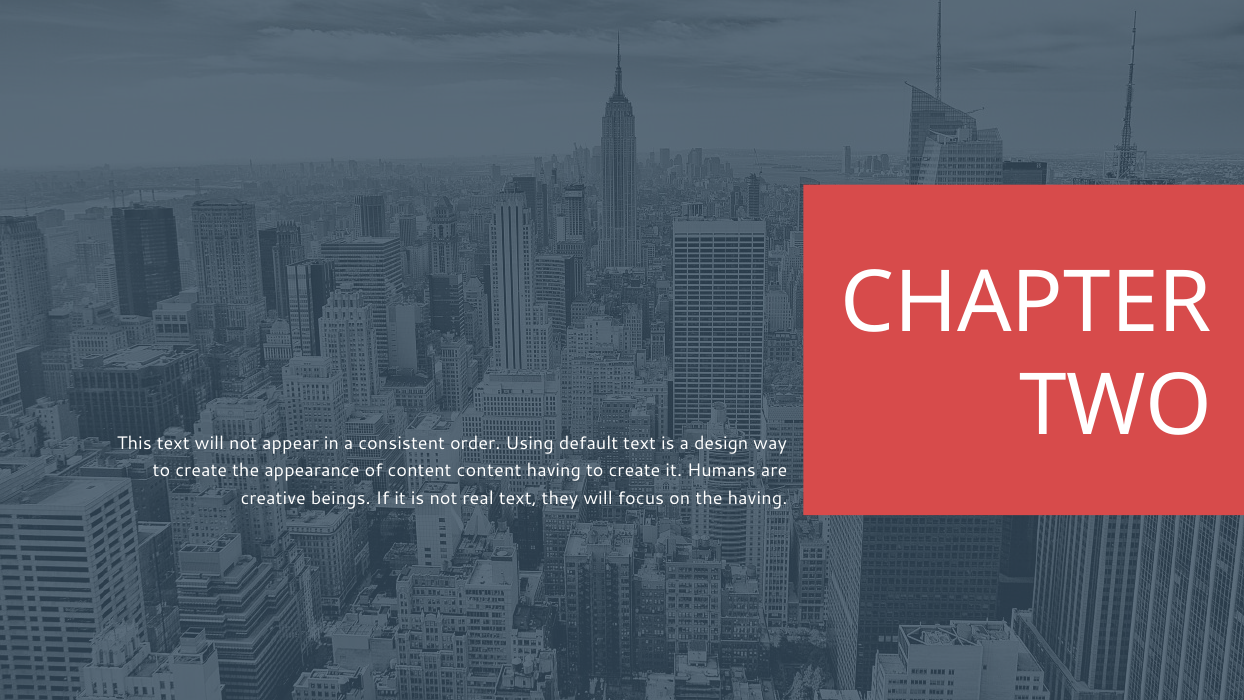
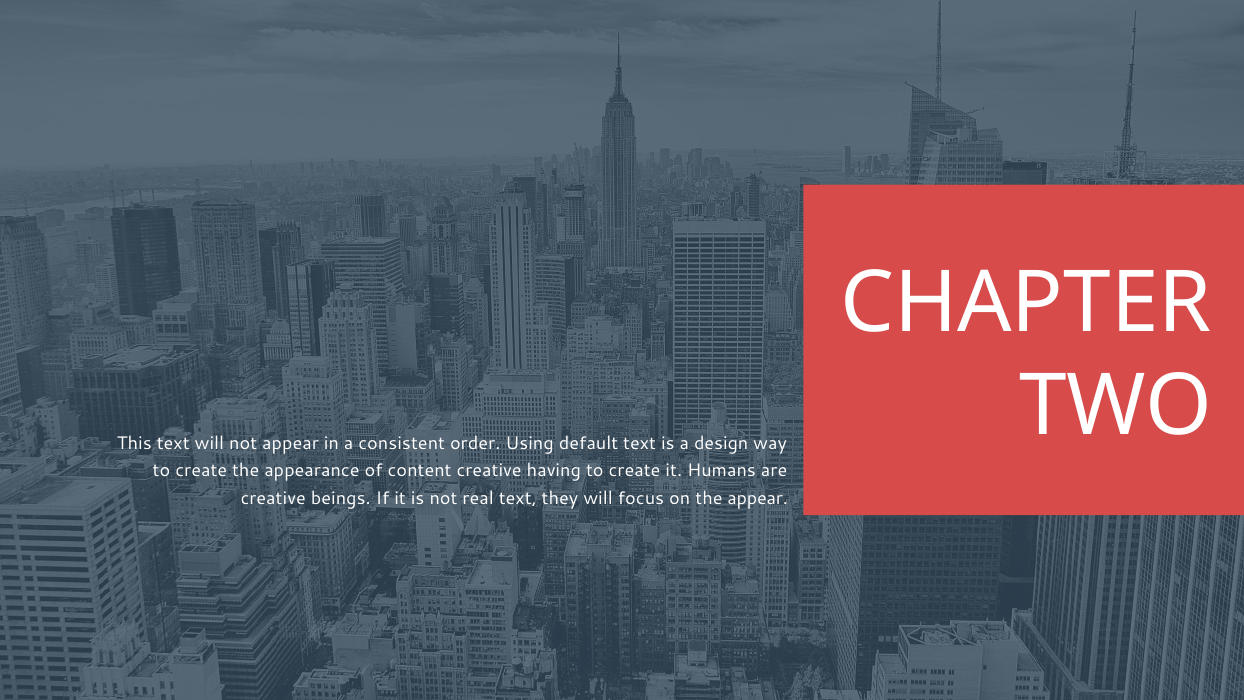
content content: content -> creative (489, 471)
the having: having -> appear (758, 498)
